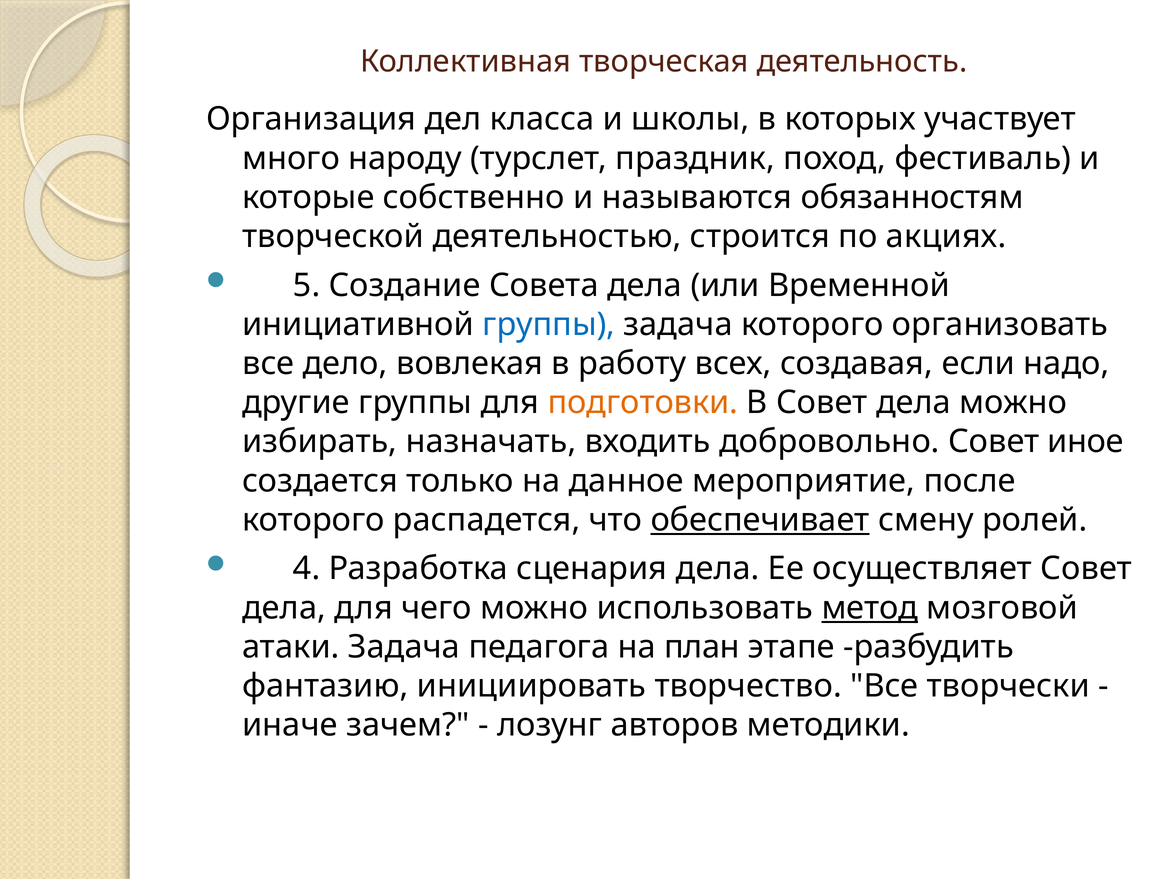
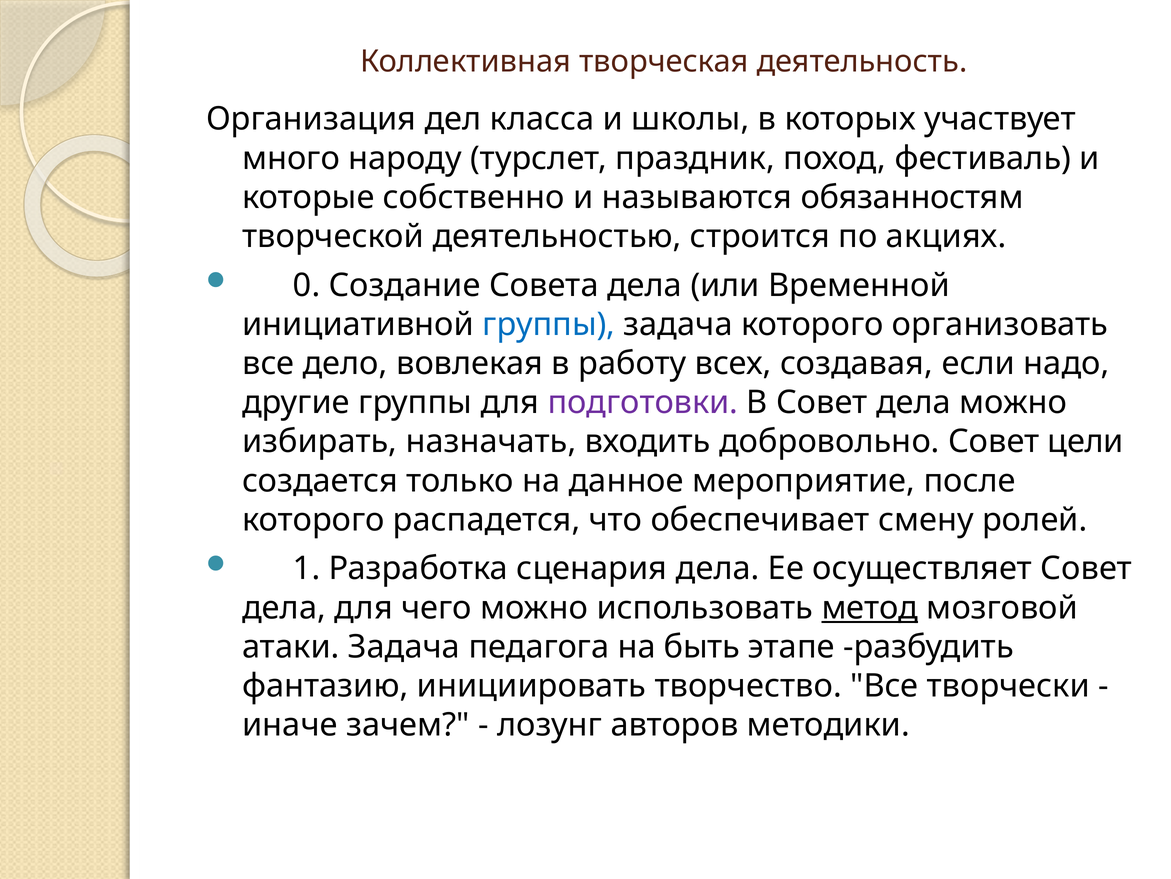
5: 5 -> 0 (307, 285)
подготовки colour: orange -> purple (643, 402)
иное: иное -> цели (1086, 441)
обеспечивает underline: present -> none (760, 519)
4: 4 -> 1 (307, 568)
план: план -> быть (702, 646)
